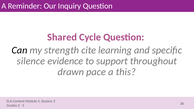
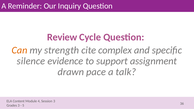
Shared: Shared -> Review (62, 37)
Can colour: black -> orange (20, 50)
learning: learning -> complex (115, 50)
throughout: throughout -> assignment (153, 61)
this: this -> talk (126, 72)
